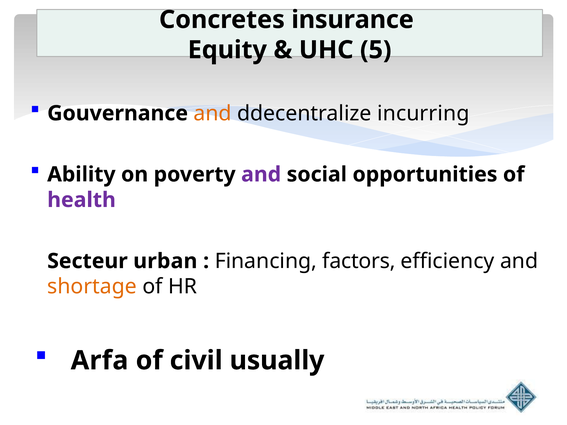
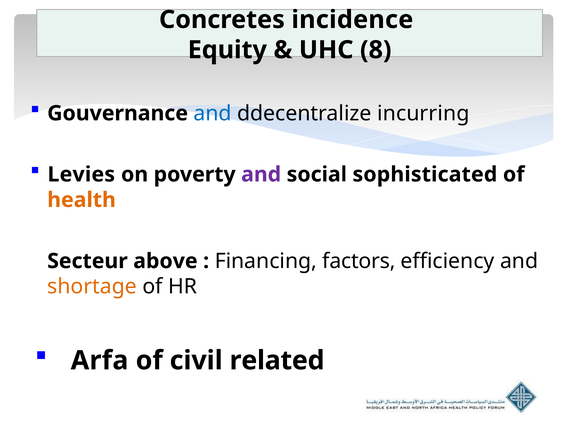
insurance: insurance -> incidence (352, 20)
5: 5 -> 8 (376, 50)
and colour: orange -> blue (213, 113)
Ability: Ability -> Levies (81, 175)
opportunities: opportunities -> sophisticated (425, 175)
health colour: purple -> orange (82, 200)
urban: urban -> above (165, 261)
usually: usually -> related (277, 361)
